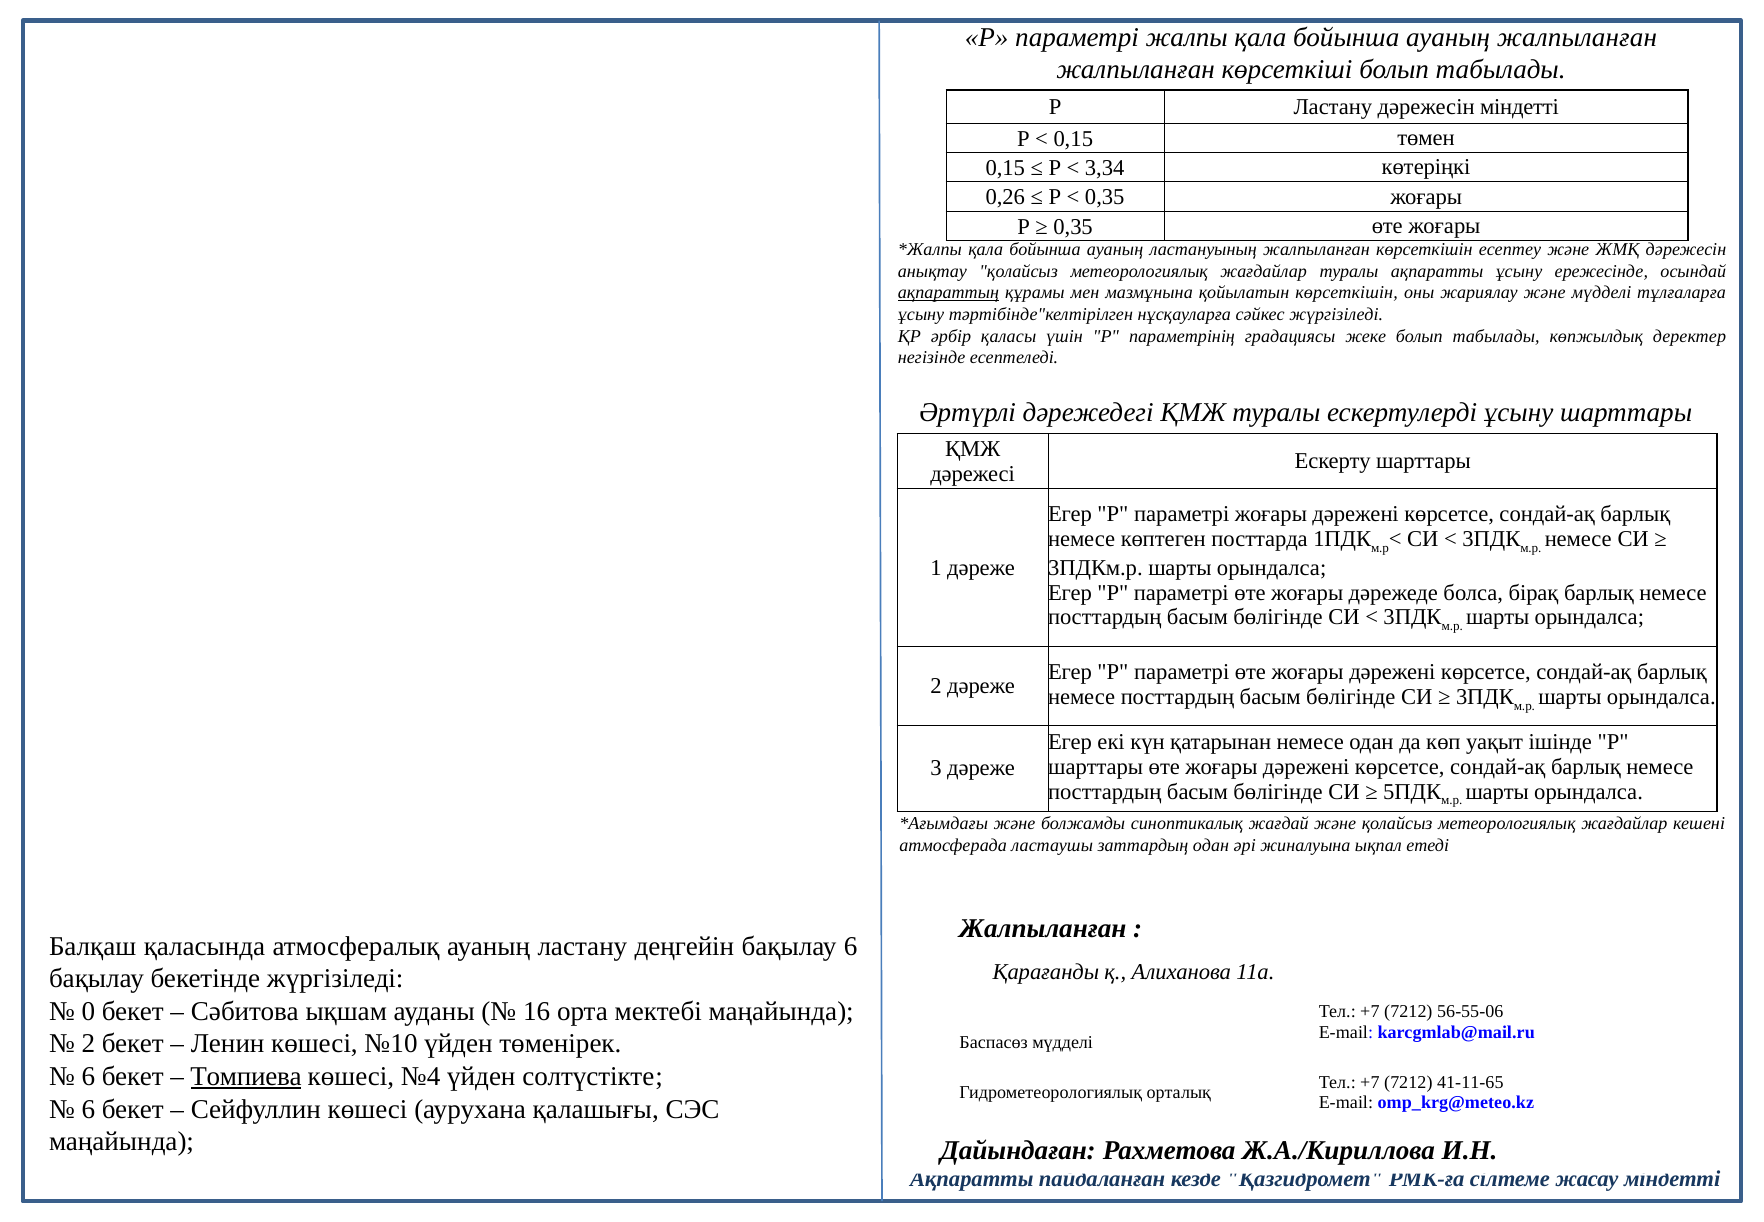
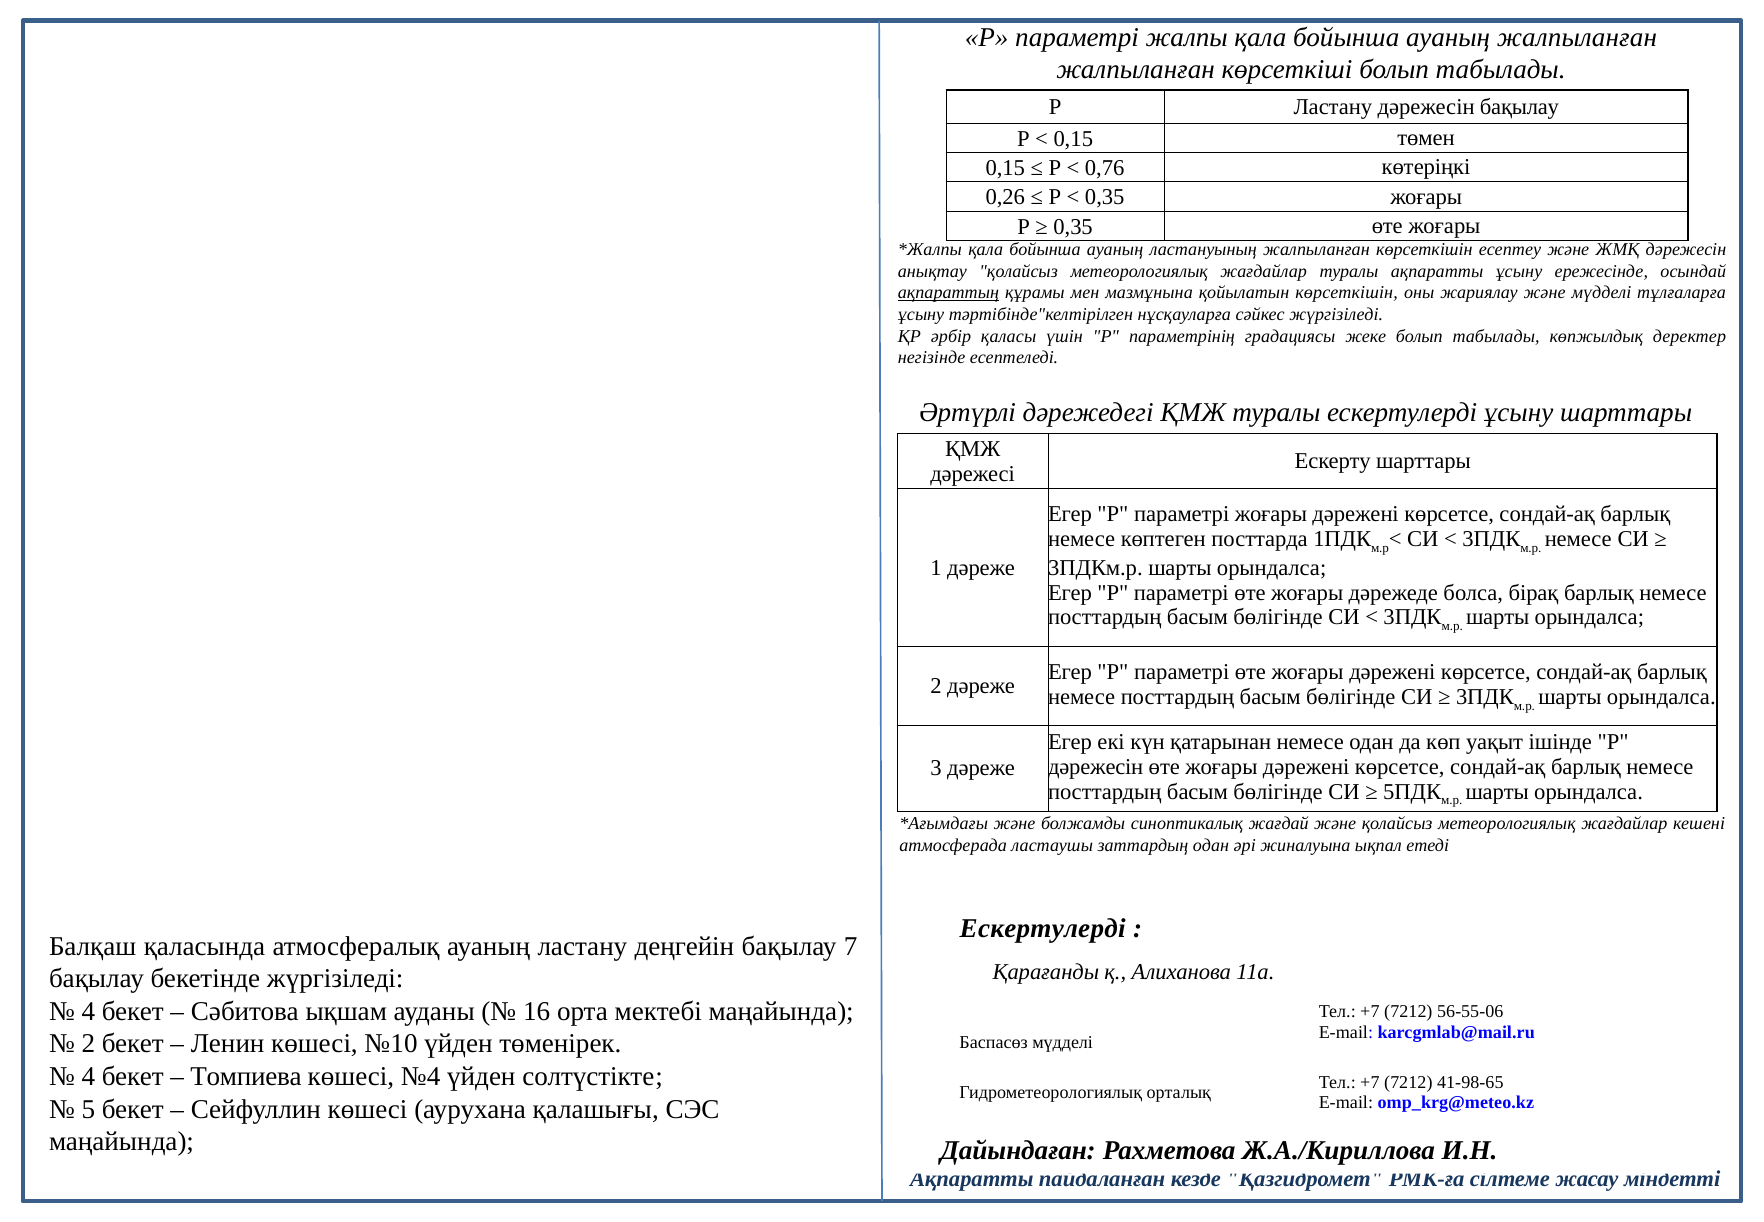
дәрежесін міндетті: міндетті -> бақылау (1519, 107)
3,34: 3,34 -> 0,76 (1105, 168)
шарттары: шарттары -> дәрежесін (1096, 766)
Жалпыланған: Жалпыланған -> Ескертулерді (1043, 928)
бақылау 6: 6 -> 7 (851, 946)
0: 0 -> 4 (88, 1011)
6: 6 -> 4 (88, 1076)
Томпиева underline: present -> none (246, 1076)
41-11-65: 41-11-65 -> 41-98-65 (1470, 1082)
6: 6 -> 5 (88, 1108)
